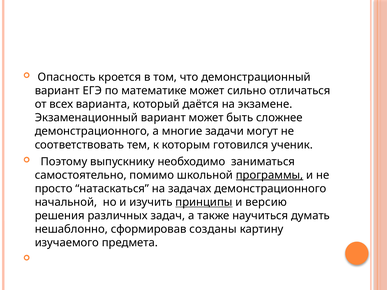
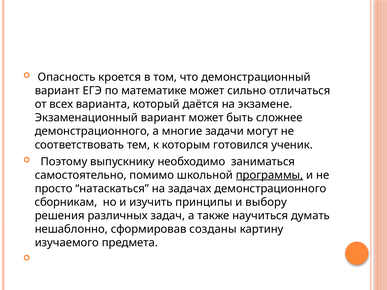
начальной: начальной -> сборникам (66, 202)
принципы underline: present -> none (204, 202)
версию: версию -> выбору (266, 202)
